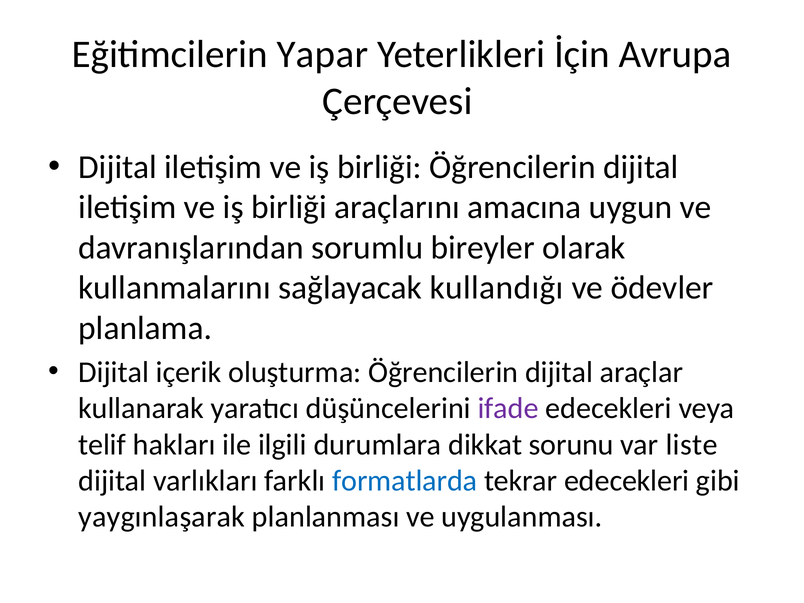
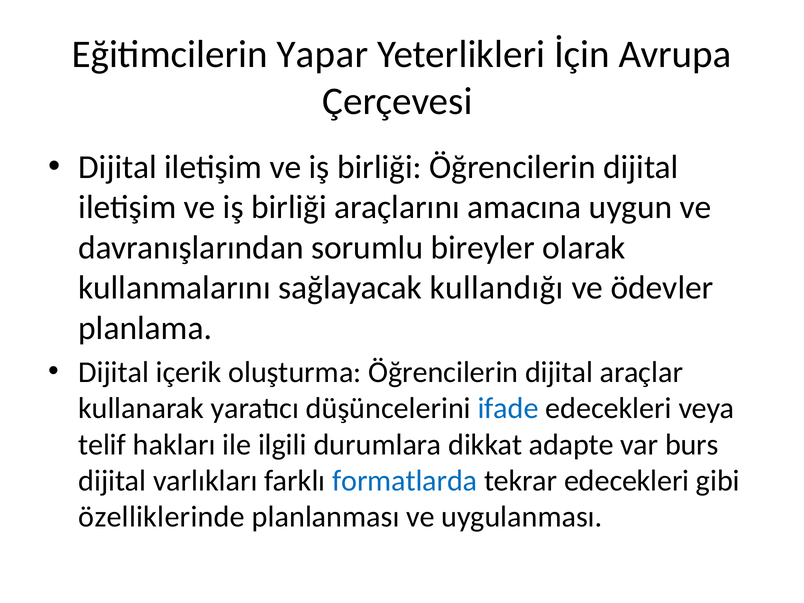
ifade colour: purple -> blue (508, 408)
sorunu: sorunu -> adapte (571, 445)
liste: liste -> burs (692, 445)
yaygınlaşarak: yaygınlaşarak -> özelliklerinde (162, 517)
